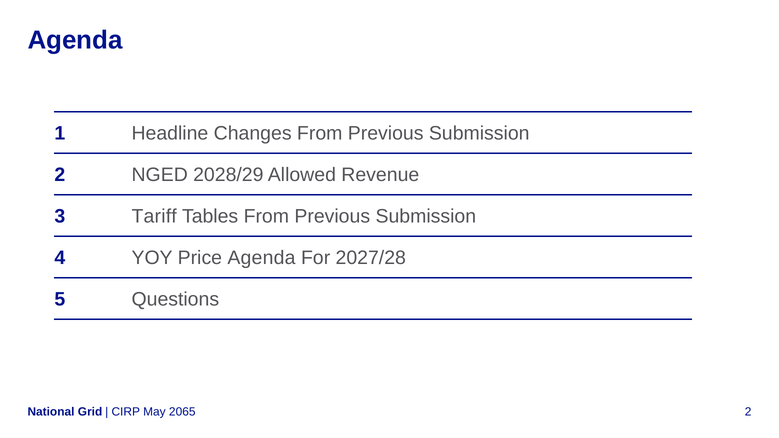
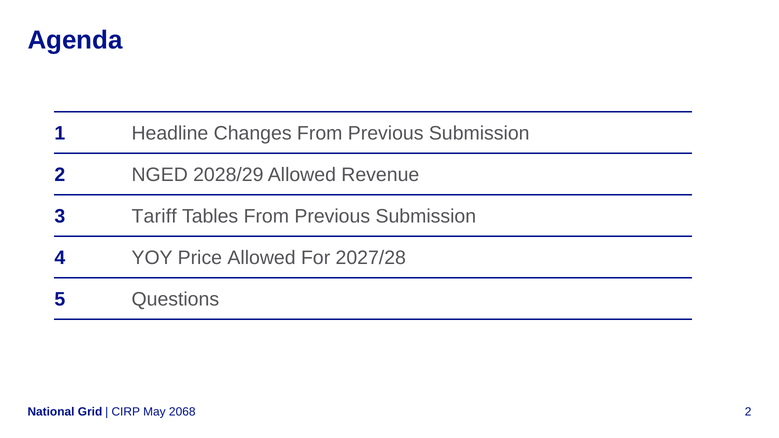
Price Agenda: Agenda -> Allowed (262, 258)
2065: 2065 -> 2068 (182, 412)
